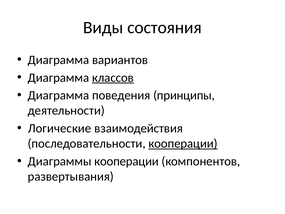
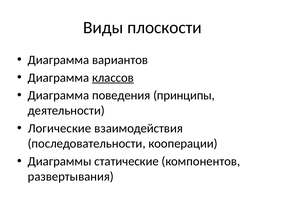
состояния: состояния -> плоскости (165, 28)
кооперации underline: present -> none (183, 143)
Диаграммы кооперации: кооперации -> статические (127, 161)
